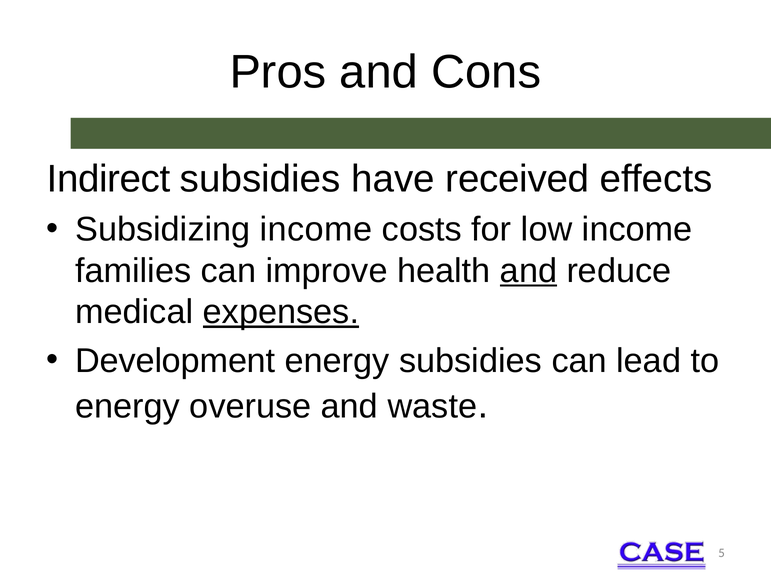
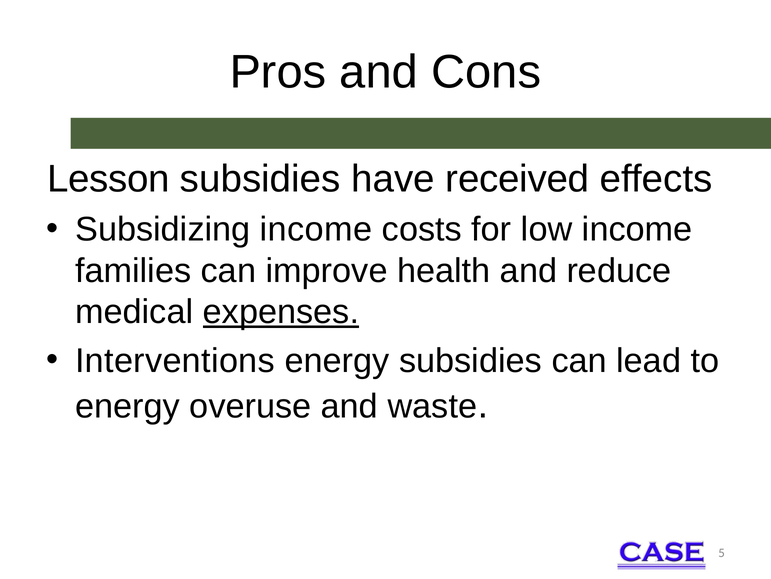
Indirect: Indirect -> Lesson (109, 179)
and underline: present -> none (529, 270)
Development: Development -> Interventions (175, 360)
